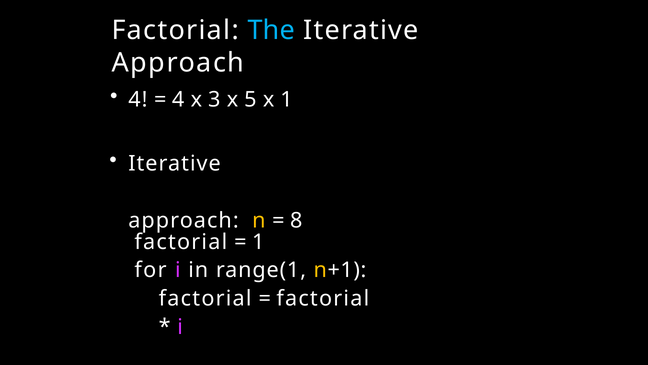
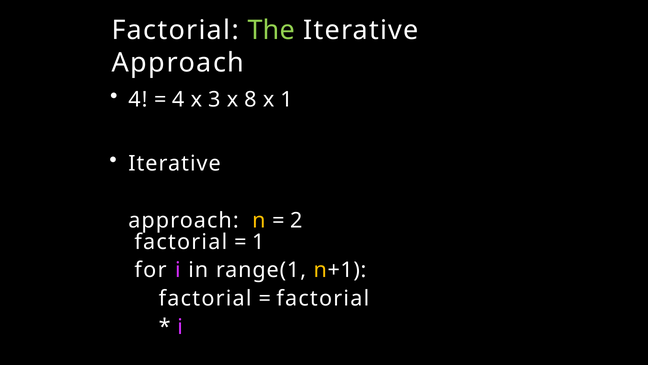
The colour: light blue -> light green (271, 30)
5: 5 -> 8 (250, 99)
8: 8 -> 2 (296, 221)
